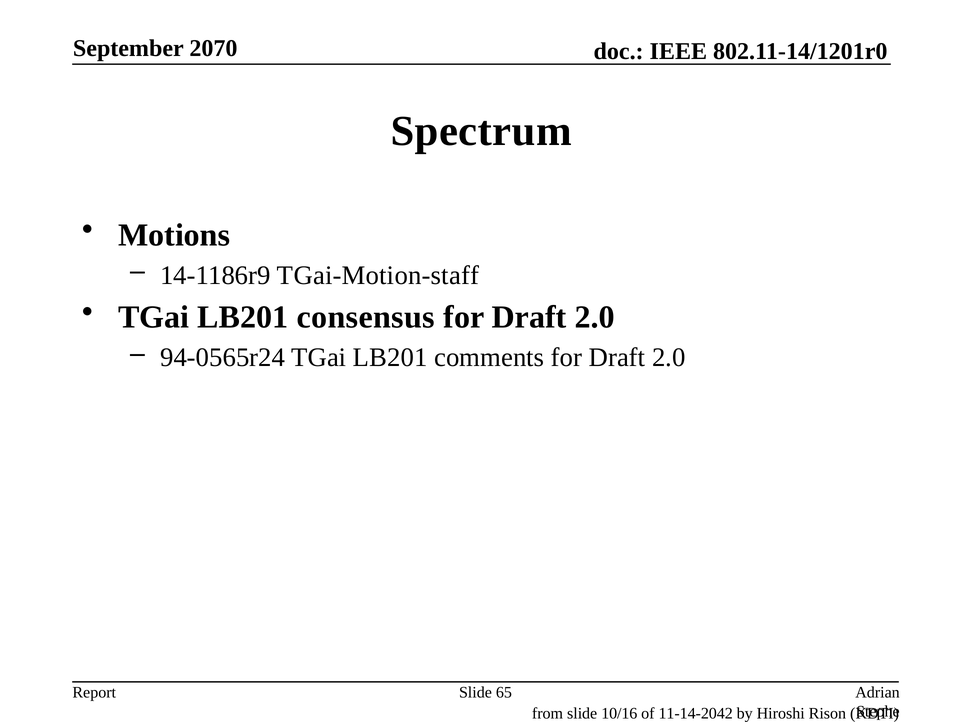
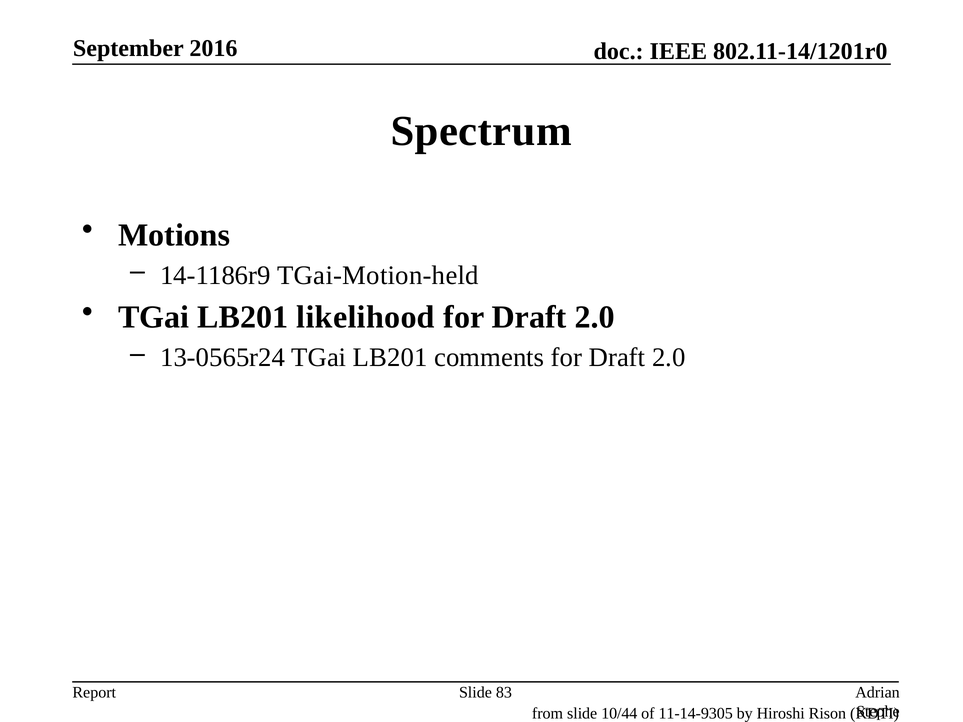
2070: 2070 -> 2016 (213, 48)
TGai-Motion-staff: TGai-Motion-staff -> TGai-Motion-held (378, 275)
consensus: consensus -> likelihood (366, 317)
94-0565r24: 94-0565r24 -> 13-0565r24 (223, 358)
65: 65 -> 83 (504, 693)
10/16: 10/16 -> 10/44 (619, 714)
11-14-2042: 11-14-2042 -> 11-14-9305 (696, 714)
